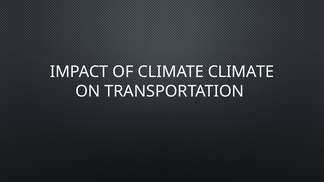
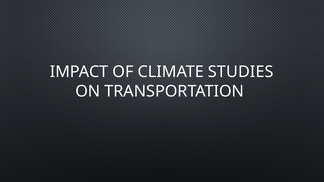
CLIMATE CLIMATE: CLIMATE -> STUDIES (241, 72)
